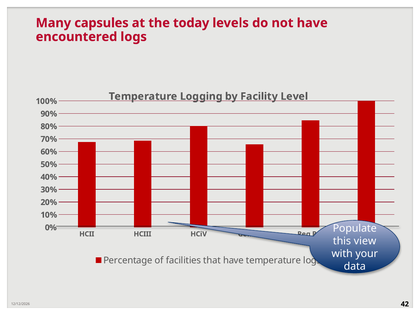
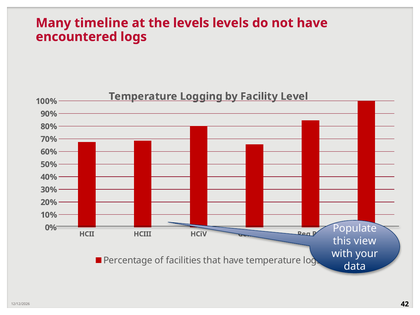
capsules: capsules -> timeline (101, 23)
the today: today -> levels (191, 23)
